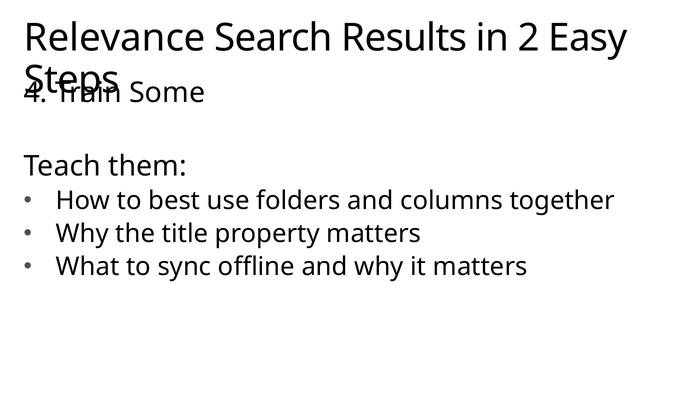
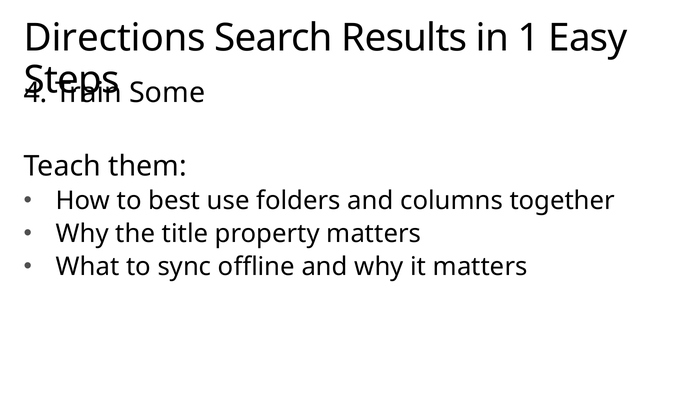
Relevance: Relevance -> Directions (115, 38)
2: 2 -> 1 (529, 38)
